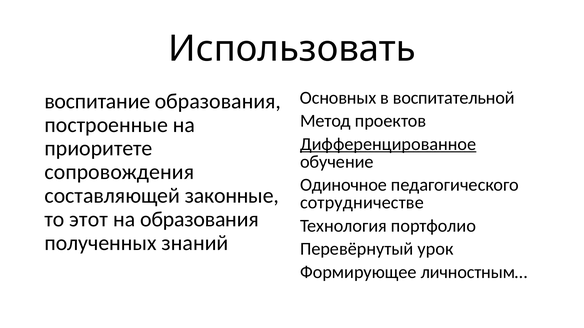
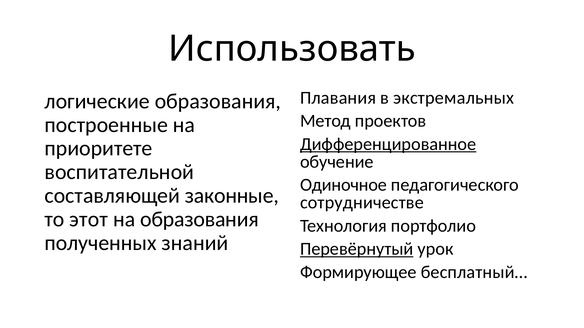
Основных: Основных -> Плавания (338, 98)
воспитательной: воспитательной -> экстремальных (454, 98)
воспитание: воспитание -> логические (97, 101)
сопровождения: сопровождения -> воспитательной (119, 172)
Перевёрнутый underline: none -> present (357, 249)
личностным…: личностным… -> бесплатный… (474, 273)
